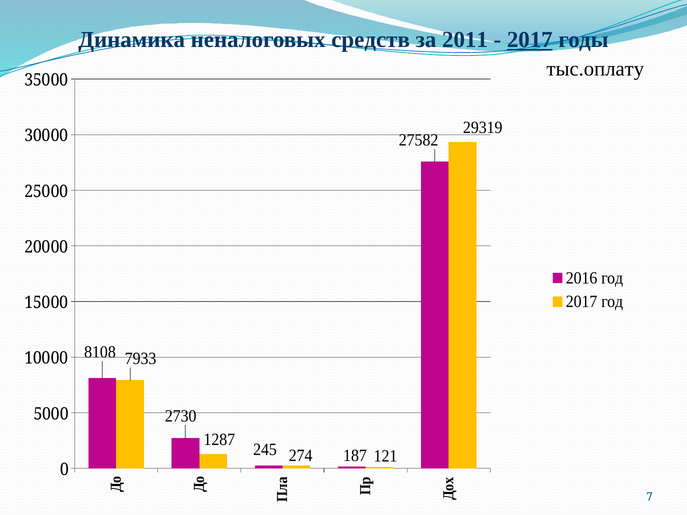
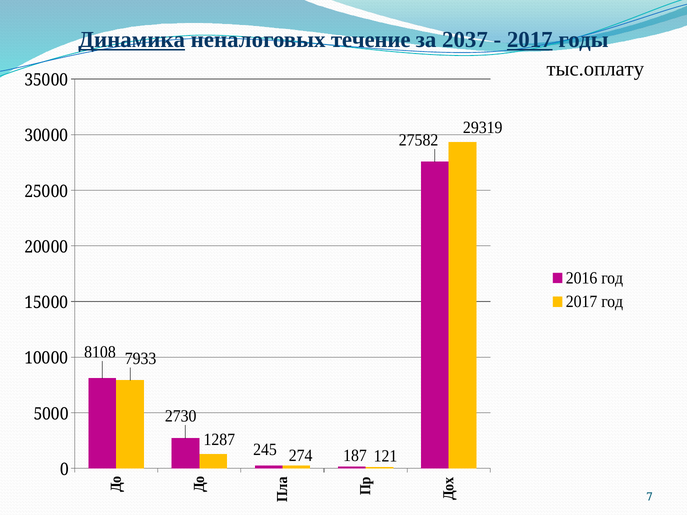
Динамика underline: none -> present (132, 40)
средств: средств -> течение (371, 40)
2011: 2011 -> 2037 (465, 40)
